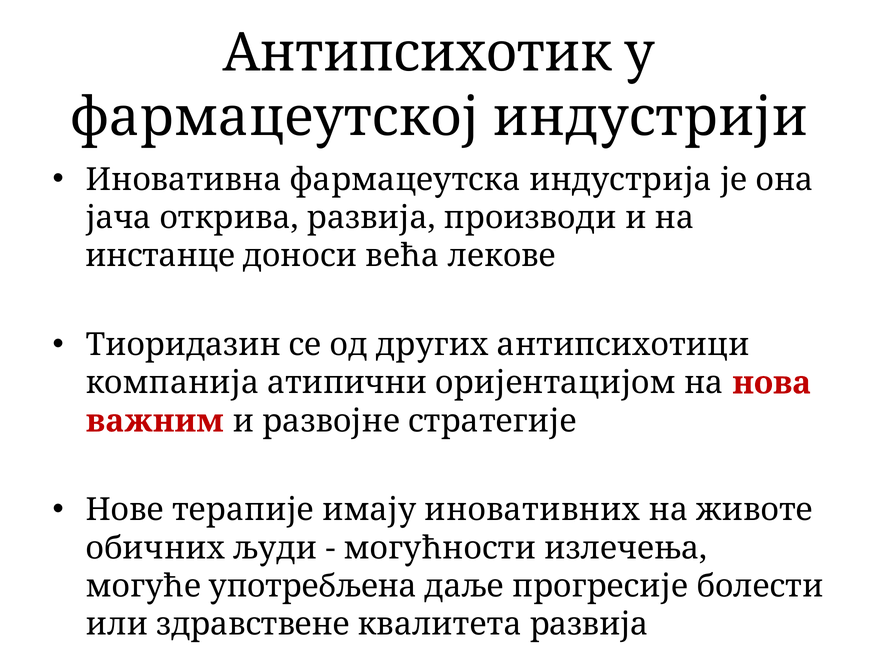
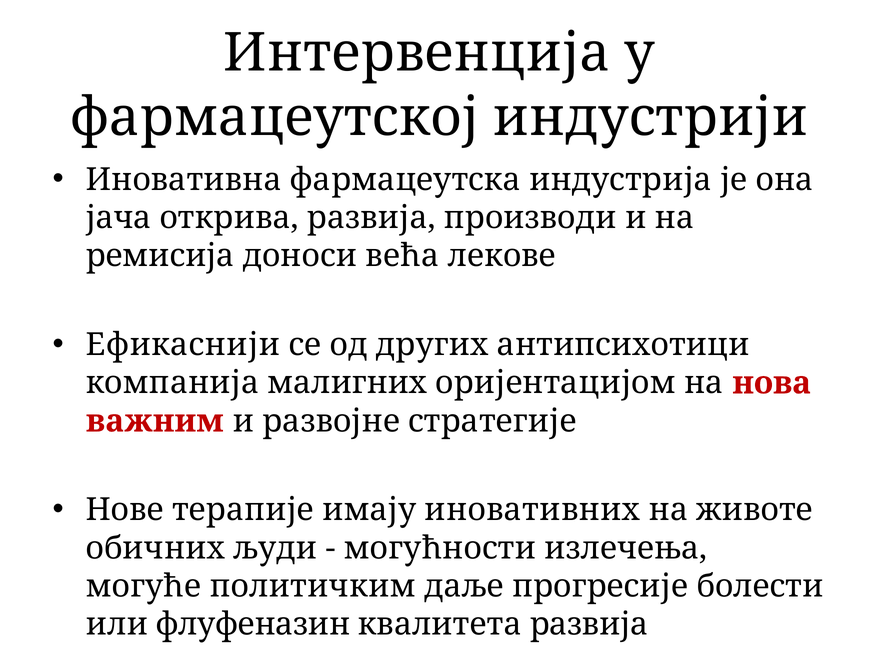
Антипсихотик: Антипсихотик -> Интервенција (417, 53)
инстанце: инстанце -> ремисија (160, 256)
Тиоридазин: Тиоридазин -> Ефикаснији (183, 344)
атипични: атипични -> малигних (347, 382)
употребљена: употребљена -> политичким (313, 585)
здравствене: здравствене -> флуфеназин (253, 624)
